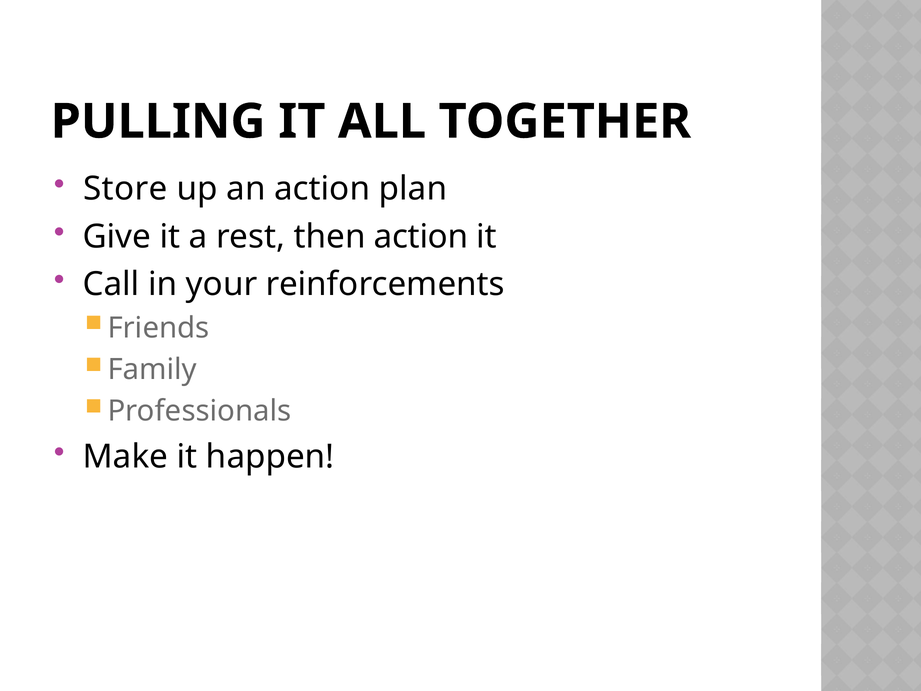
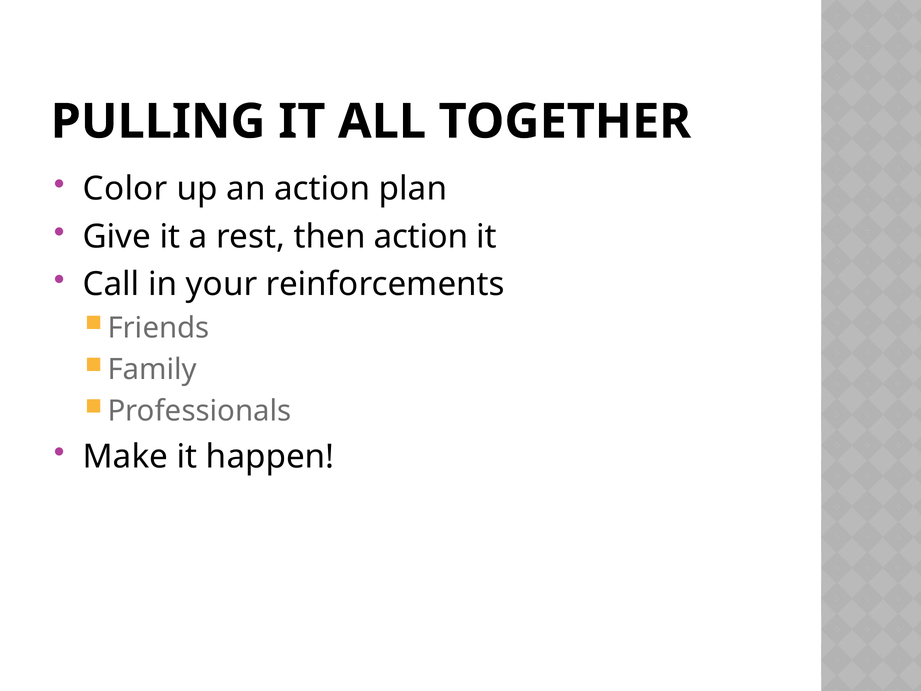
Store: Store -> Color (125, 189)
